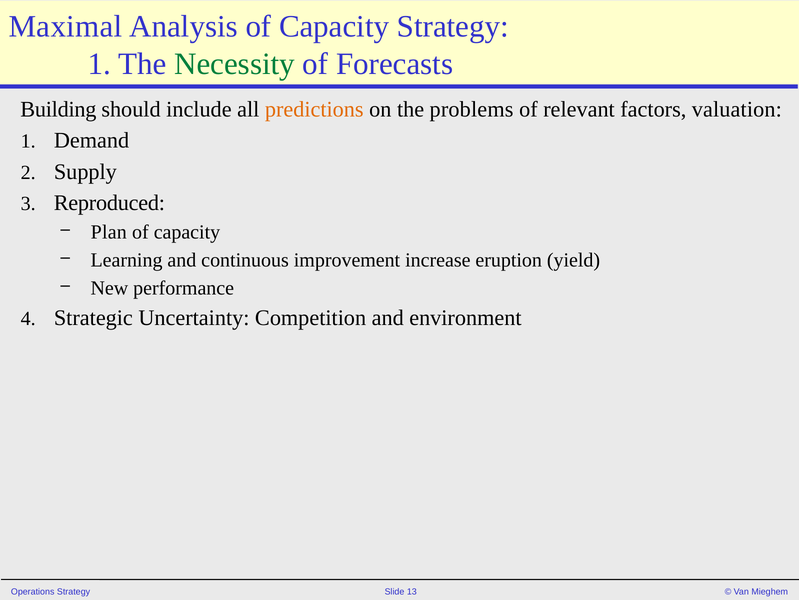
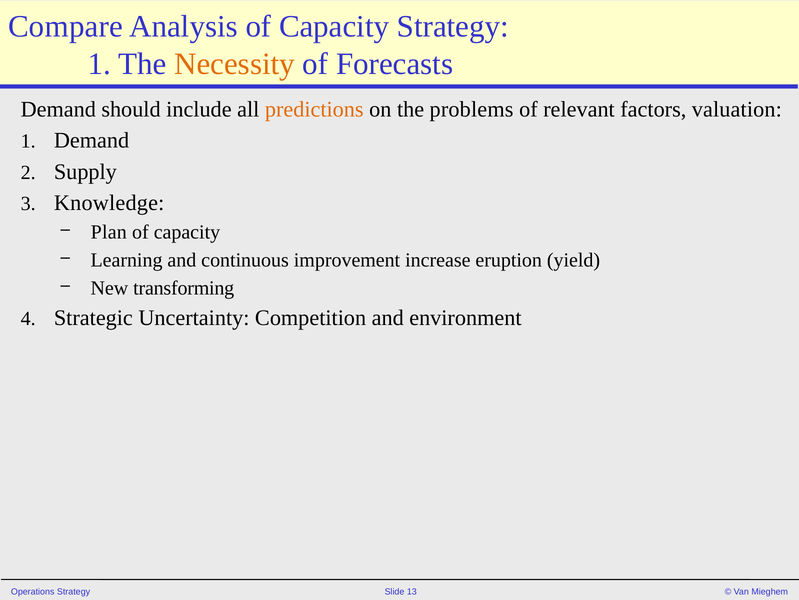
Maximal: Maximal -> Compare (66, 26)
Necessity colour: green -> orange (235, 64)
Building: Building -> Demand (58, 109)
Reproduced: Reproduced -> Knowledge (109, 203)
performance: performance -> transforming (184, 288)
